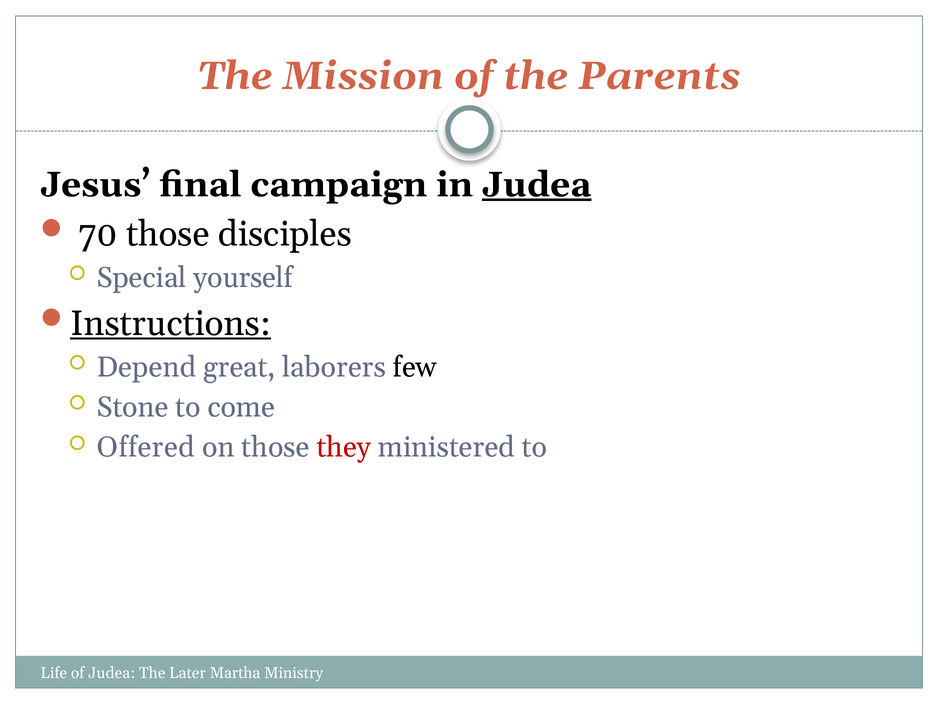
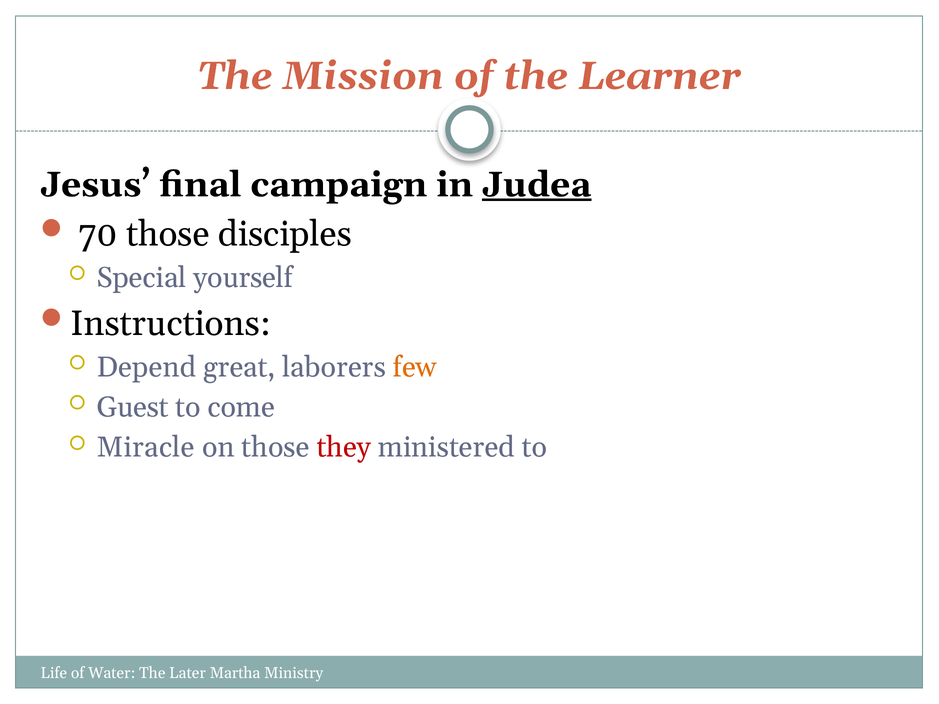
Parents: Parents -> Learner (660, 76)
Instructions underline: present -> none (170, 324)
few colour: black -> orange (415, 367)
Stone: Stone -> Guest (133, 407)
Offered: Offered -> Miracle (146, 448)
of Judea: Judea -> Water (112, 673)
